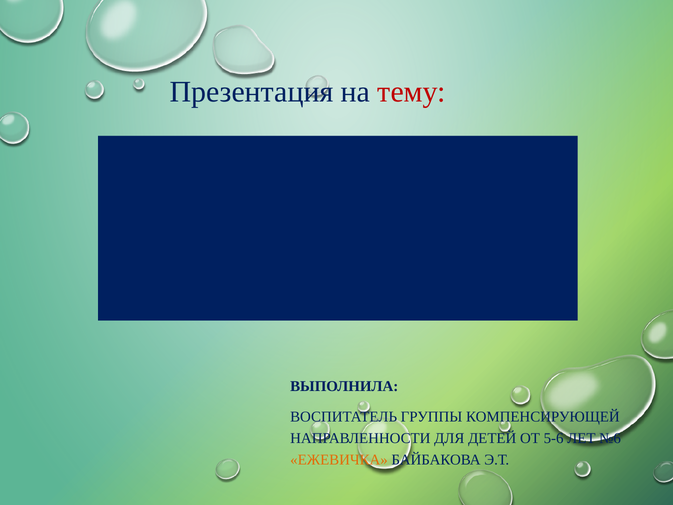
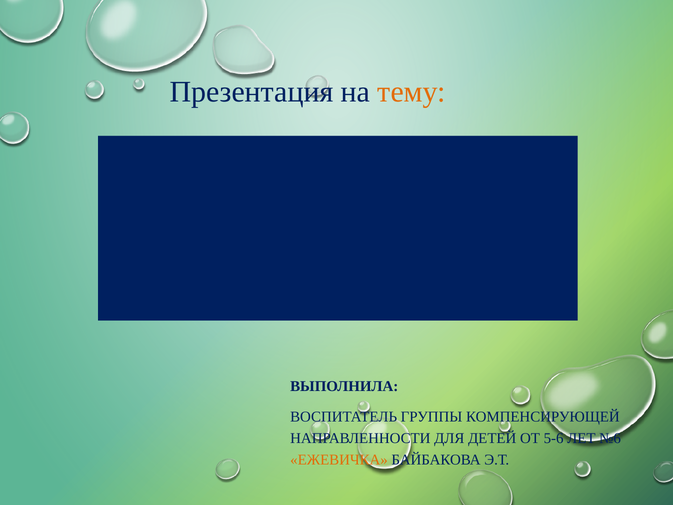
тему colour: red -> orange (412, 92)
